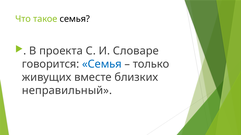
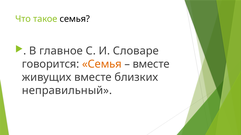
проекта: проекта -> главное (61, 51)
Семья colour: blue -> orange (102, 64)
только: только -> вместе (151, 64)
